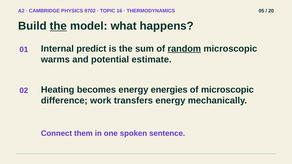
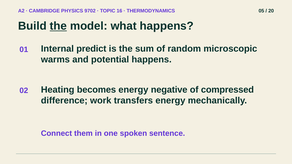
random underline: present -> none (184, 49)
potential estimate: estimate -> happens (152, 60)
energies: energies -> negative (169, 90)
of microscopic: microscopic -> compressed (227, 90)
